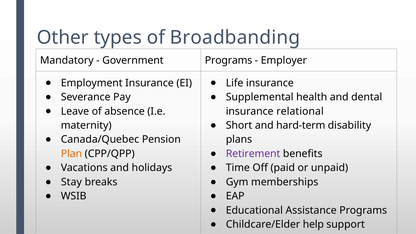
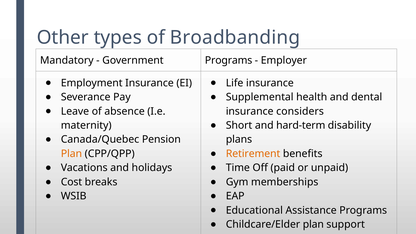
relational: relational -> considers (300, 111)
Retirement colour: purple -> orange (253, 154)
Stay: Stay -> Cost (71, 182)
Childcare/Elder help: help -> plan (313, 224)
